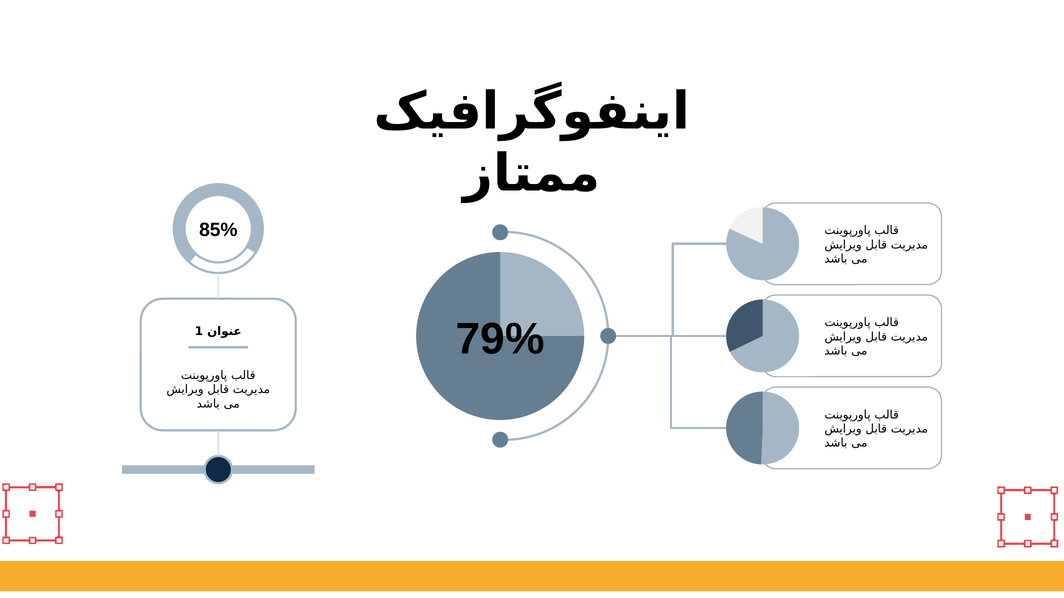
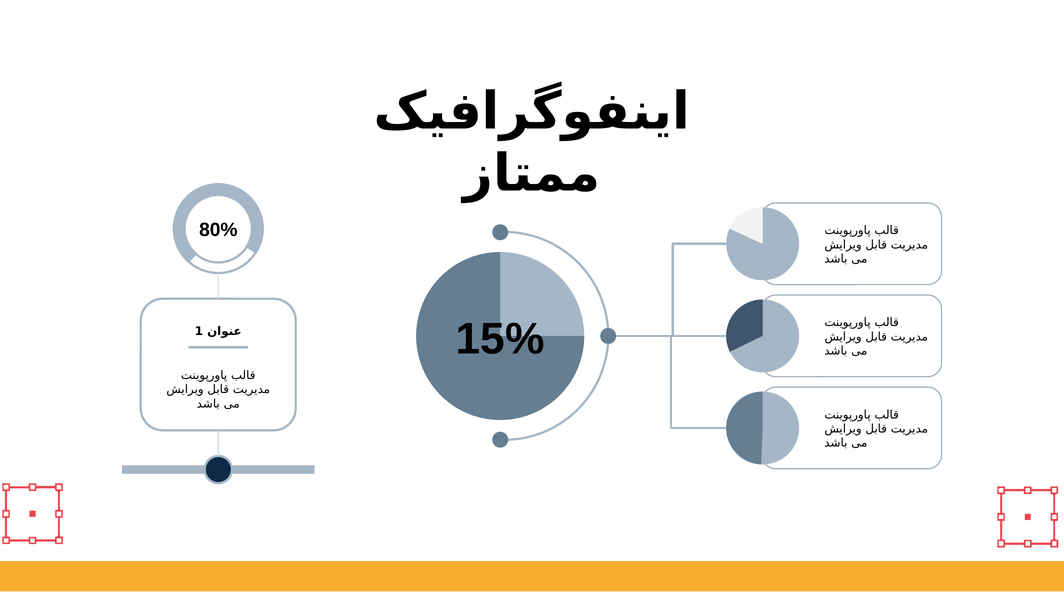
85%: 85% -> 80% (218, 230)
79%: 79% -> 15% (500, 339)
